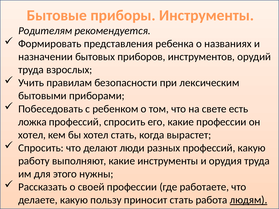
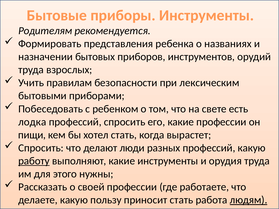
ложка: ложка -> лодка (32, 122)
хотел: хотел -> пищи (32, 135)
работу underline: none -> present (34, 161)
